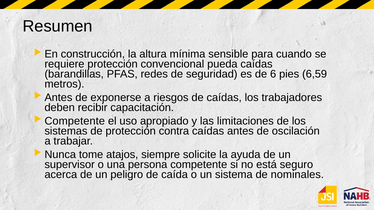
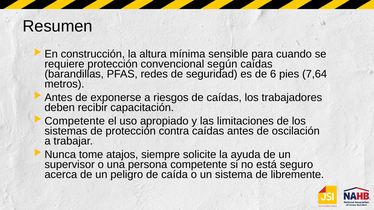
pueda: pueda -> según (222, 64)
6,59: 6,59 -> 7,64 (315, 74)
nominales: nominales -> libremente (297, 175)
